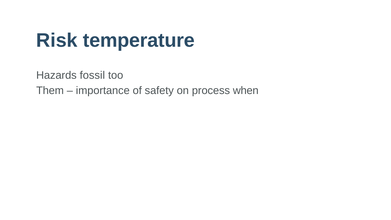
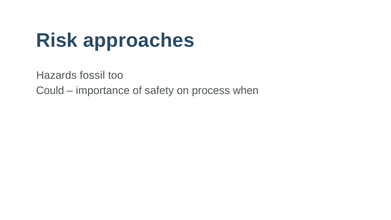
temperature: temperature -> approaches (139, 40)
Them: Them -> Could (50, 91)
